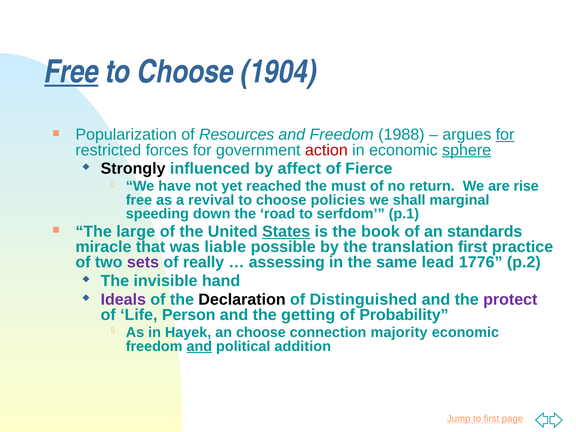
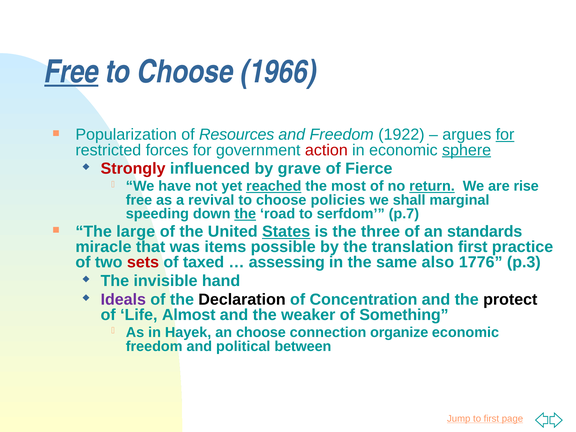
1904: 1904 -> 1966 (279, 72)
1988: 1988 -> 1922 (401, 135)
Strongly colour: black -> red (133, 169)
affect: affect -> grave (299, 169)
reached underline: none -> present (274, 186)
must: must -> most (348, 186)
return underline: none -> present (432, 186)
the underline: none -> present (245, 214)
p.1: p.1 -> p.7 (404, 214)
book: book -> three (381, 232)
liable: liable -> items (225, 247)
sets colour: purple -> red (143, 262)
really: really -> taxed (204, 262)
lead: lead -> also (438, 262)
p.2: p.2 -> p.3 (524, 262)
Distinguished: Distinguished -> Concentration (363, 299)
protect colour: purple -> black (510, 299)
Person: Person -> Almost (189, 315)
getting: getting -> weaker (308, 315)
Probability: Probability -> Something (404, 315)
majority: majority -> organize (399, 332)
and underline: present -> none (199, 346)
addition: addition -> between (303, 346)
